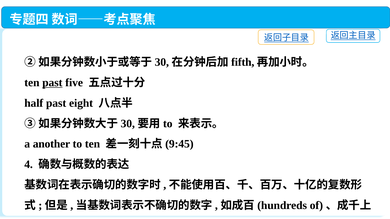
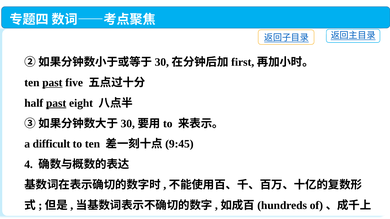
fifth: fifth -> first (243, 62)
past underline: none -> present (56, 103)
another: another -> difficult (51, 144)
